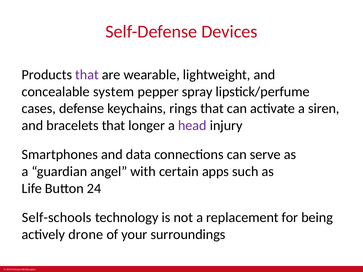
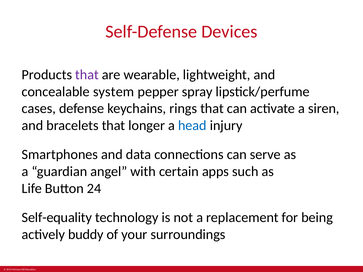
head colour: purple -> blue (192, 126)
Self-schools: Self-schools -> Self-equality (57, 218)
drone: drone -> buddy (86, 235)
